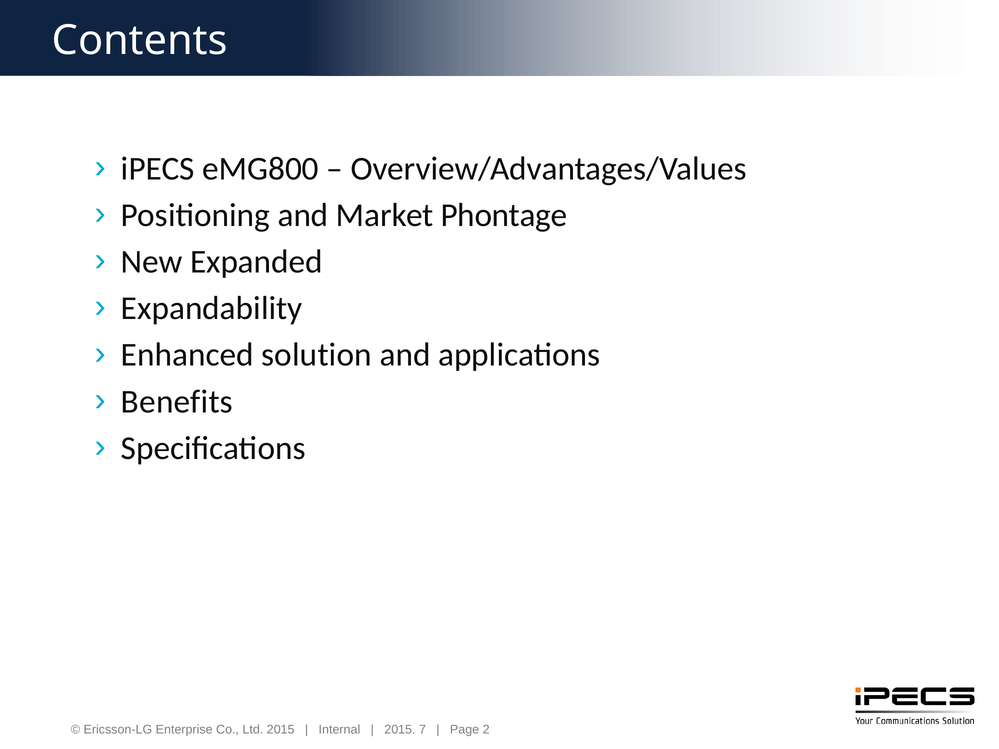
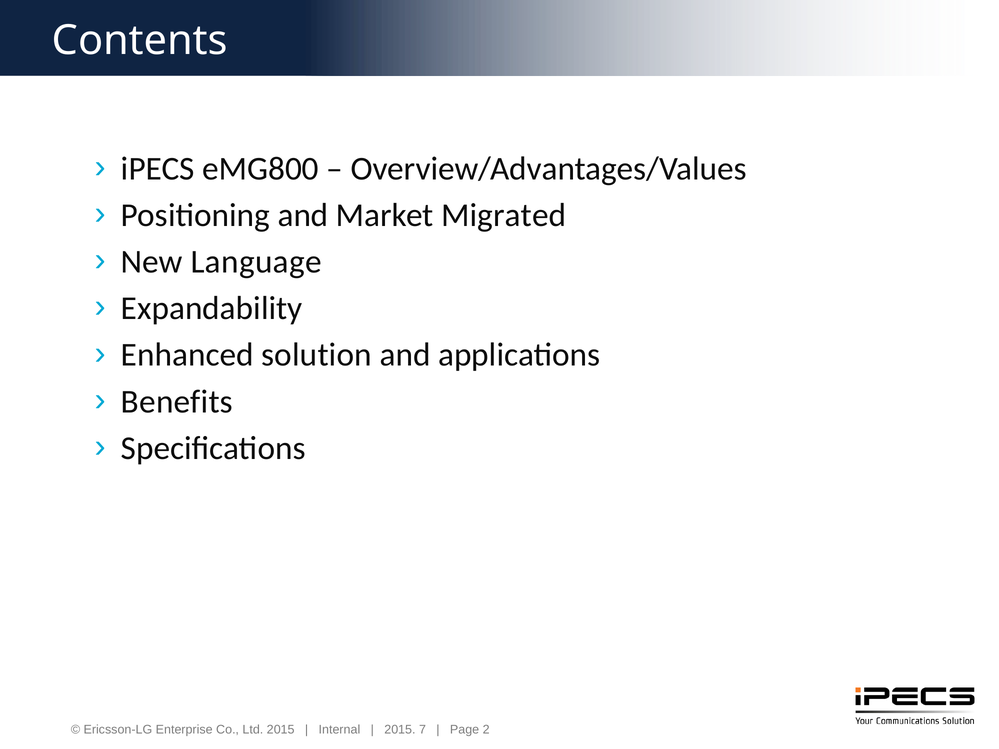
Phontage: Phontage -> Migrated (504, 215)
Expanded: Expanded -> Language (256, 262)
